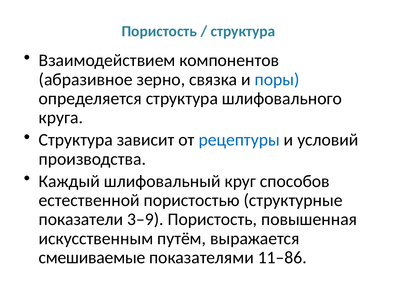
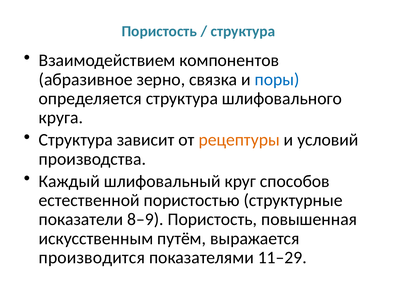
рецептуры colour: blue -> orange (239, 140)
3–9: 3–9 -> 8–9 (145, 219)
смешиваемые: смешиваемые -> производится (92, 257)
11–86: 11–86 -> 11–29 (282, 257)
